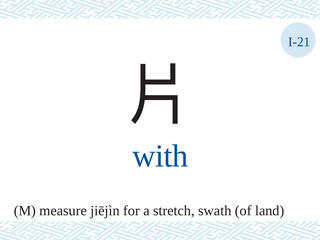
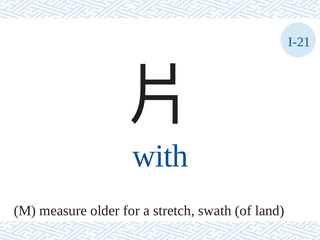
jiējìn: jiējìn -> older (105, 211)
